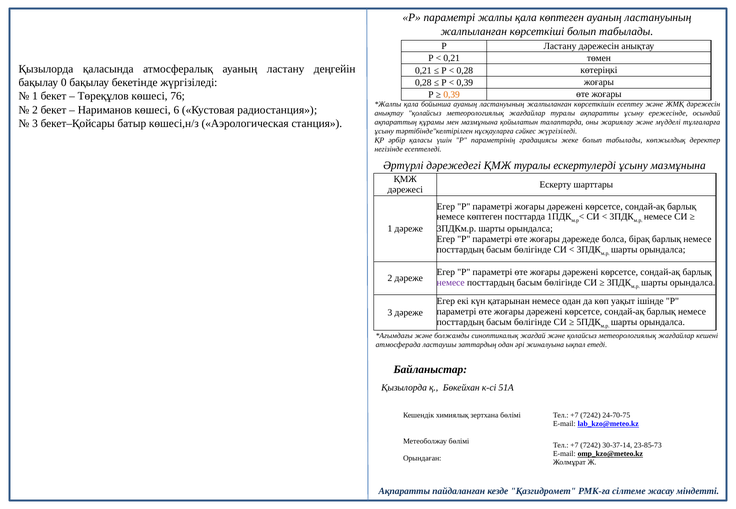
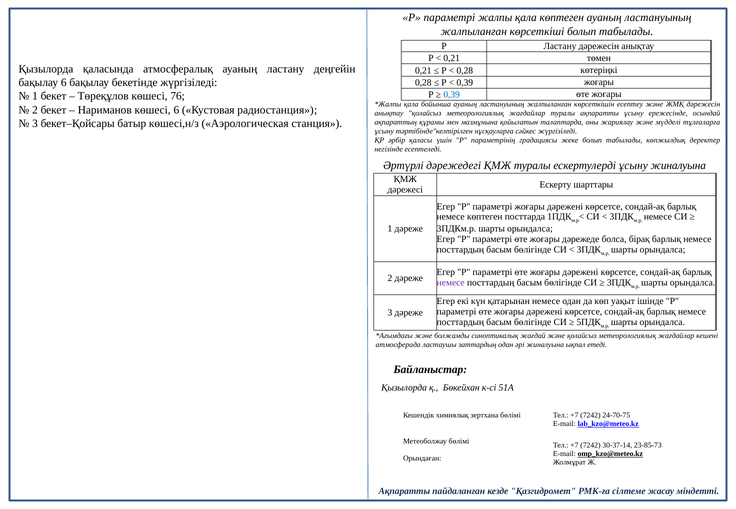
бақылау 0: 0 -> 6 (64, 83)
0,39 colour: orange -> blue (452, 95)
ұсыну мазмұнына: мазмұнына -> жиналуына (678, 166)
